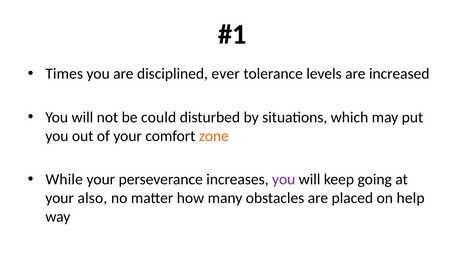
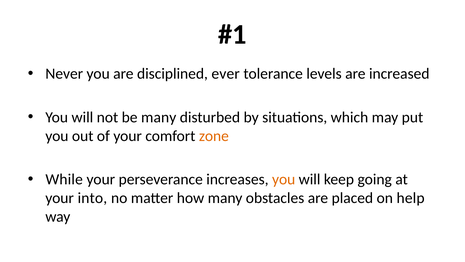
Times: Times -> Never (64, 74)
be could: could -> many (159, 117)
you colour: purple -> orange (284, 179)
also: also -> into (92, 198)
